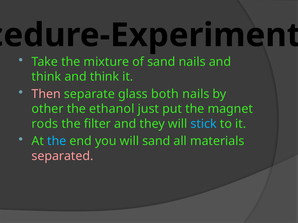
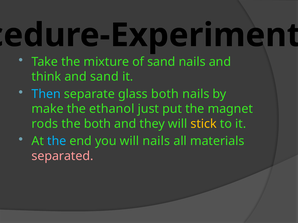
think: think -> sand (104, 77)
Then colour: pink -> light blue (46, 94)
other: other -> make (48, 109)
the filter: filter -> both (97, 124)
stick colour: light blue -> yellow (204, 124)
will sand: sand -> nails (156, 141)
